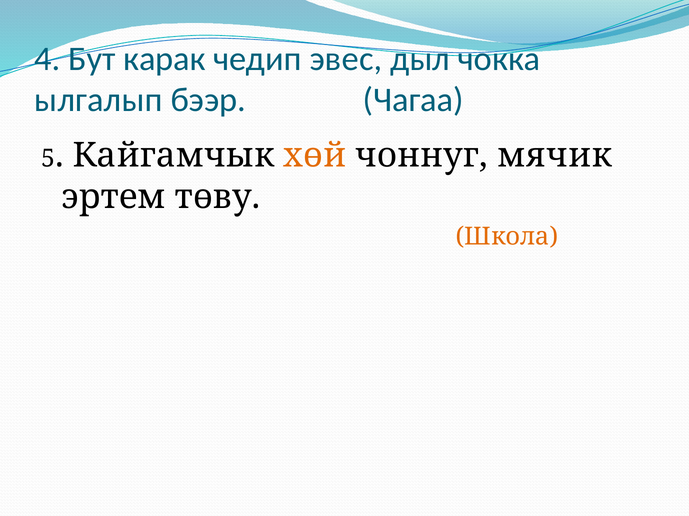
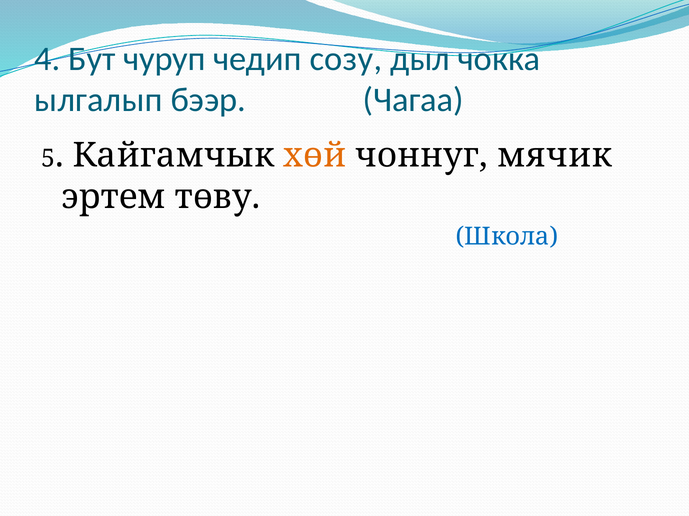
карак: карак -> чуруп (164, 59)
эвес: эвес -> созу (346, 59)
Школа colour: orange -> blue (507, 237)
